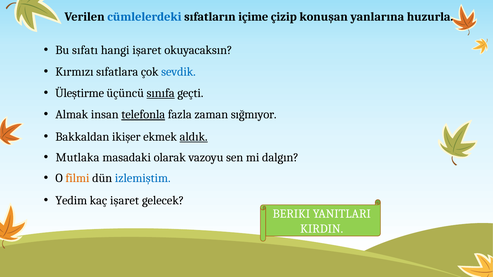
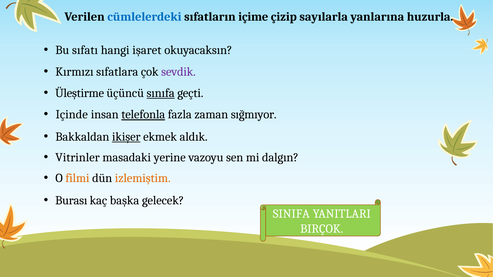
konuşan: konuşan -> sayılarla (324, 17)
sevdik colour: blue -> purple (179, 72)
Almak: Almak -> Içinde (72, 115)
ikişer underline: none -> present (126, 137)
aldık underline: present -> none (194, 137)
Mutlaka: Mutlaka -> Vitrinler (78, 158)
olarak: olarak -> yerine (170, 158)
izlemiştim colour: blue -> orange (143, 178)
Yedim: Yedim -> Burası (71, 201)
kaç işaret: işaret -> başka (125, 201)
BERIKI: BERIKI -> SINIFA (291, 214)
KIRDIN: KIRDIN -> BIRÇOK (322, 229)
